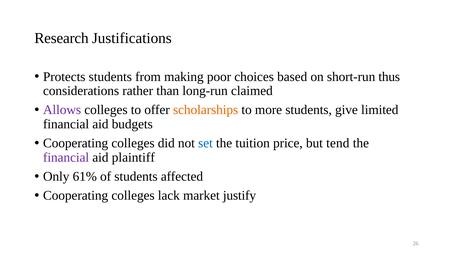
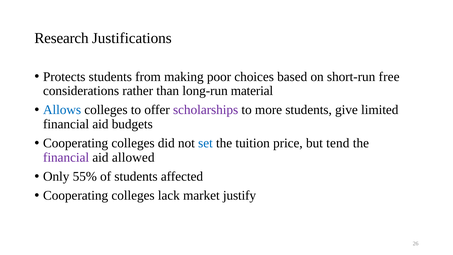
thus: thus -> free (389, 77)
claimed: claimed -> material (252, 91)
Allows colour: purple -> blue (62, 110)
scholarships colour: orange -> purple (206, 110)
plaintiff: plaintiff -> allowed (133, 157)
61%: 61% -> 55% (85, 176)
